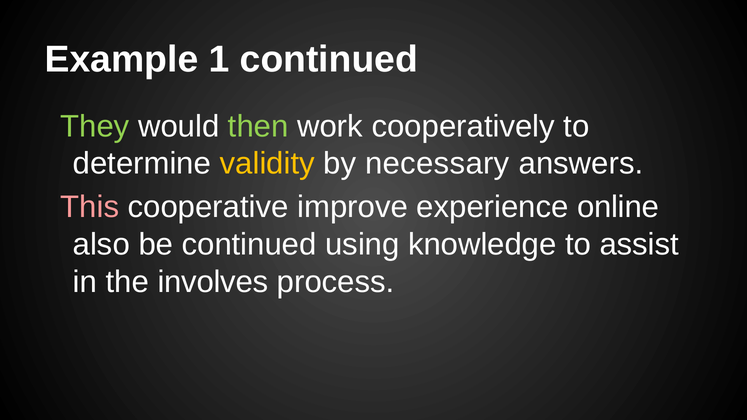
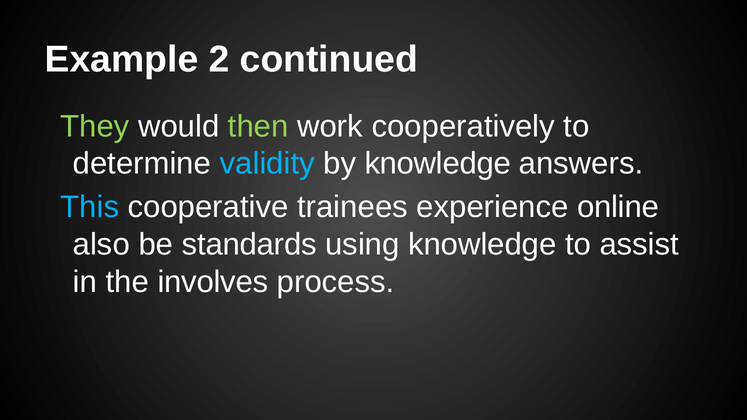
1: 1 -> 2 (219, 60)
validity colour: yellow -> light blue (267, 164)
by necessary: necessary -> knowledge (438, 164)
This colour: pink -> light blue (90, 207)
improve: improve -> trainees (353, 207)
be continued: continued -> standards (249, 245)
